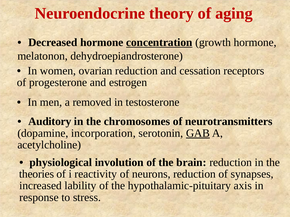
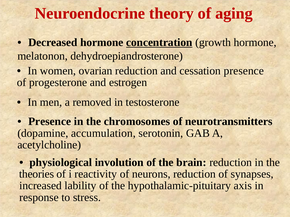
cessation receptors: receptors -> presence (244, 71)
Auditory: Auditory -> Presence (50, 122)
incorporation: incorporation -> accumulation (103, 133)
GAB underline: present -> none (198, 133)
